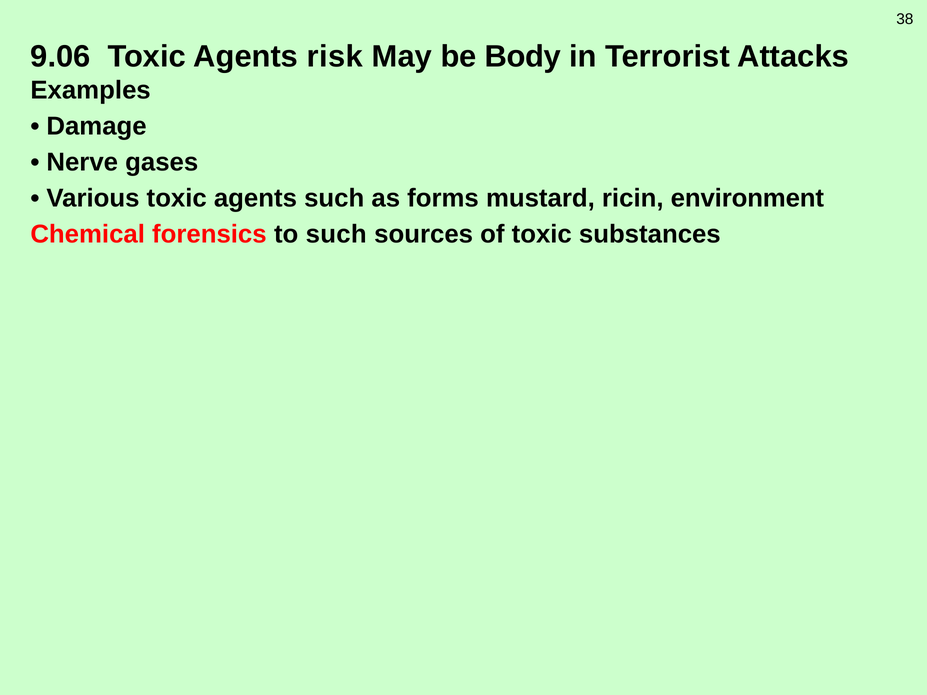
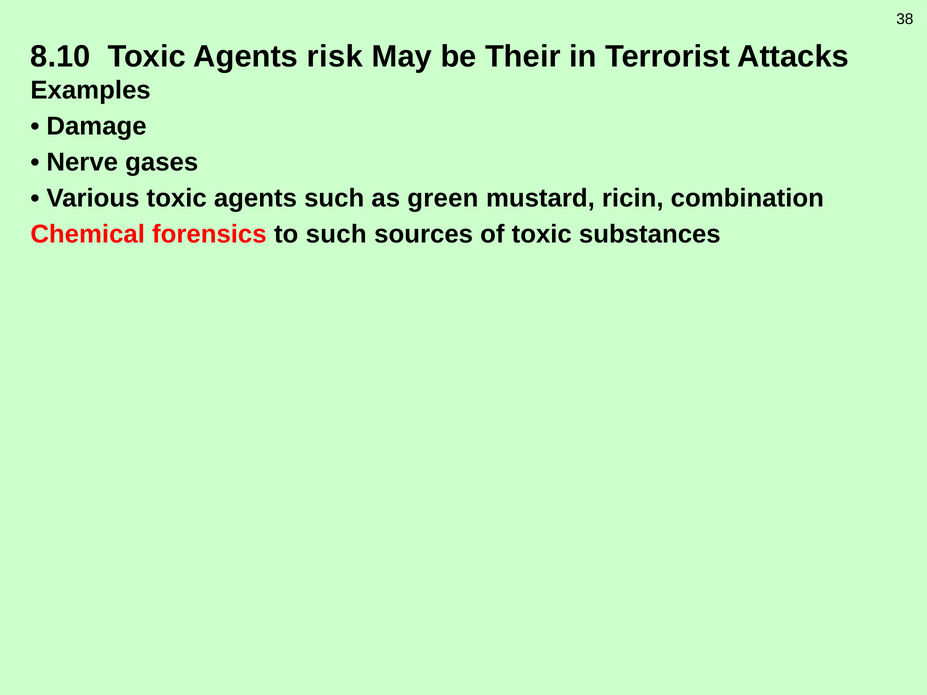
9.06: 9.06 -> 8.10 (60, 57)
Body: Body -> Their (523, 57)
forms: forms -> green (443, 199)
environment: environment -> combination (747, 199)
